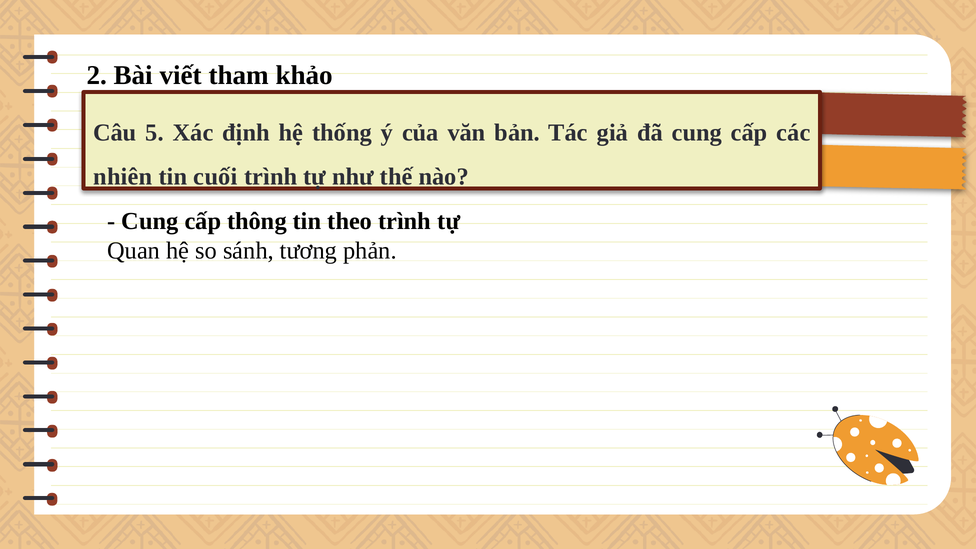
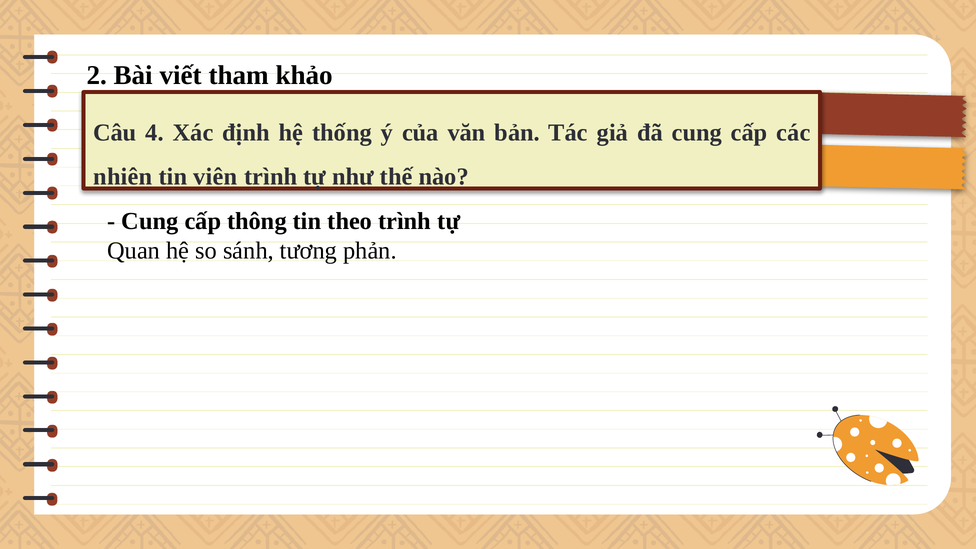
5: 5 -> 4 (155, 133)
cuối: cuối -> viên (216, 177)
